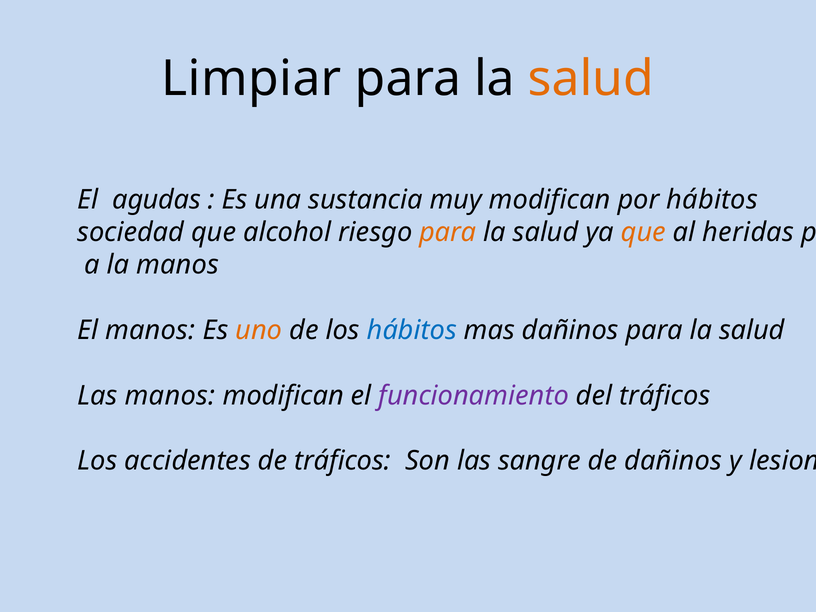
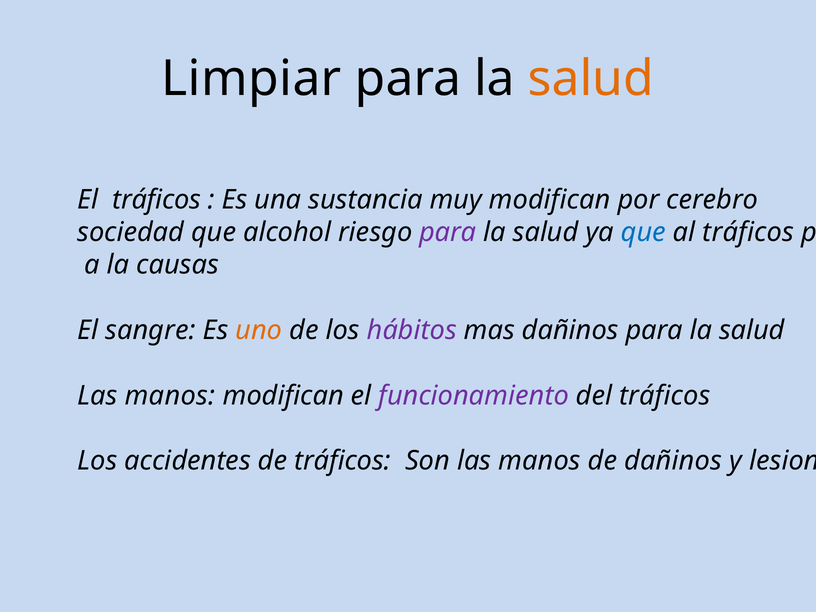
El agudas: agudas -> tráficos (157, 200)
por hábitos: hábitos -> cerebro (712, 200)
para colour: orange -> purple (448, 232)
que colour: orange -> blue (643, 232)
al heridas: heridas -> tráficos (748, 232)
la manos: manos -> causas (178, 265)
El manos: manos -> sangre (150, 330)
hábitos colour: blue -> purple (412, 330)
Son las sangre: sangre -> manos (540, 461)
